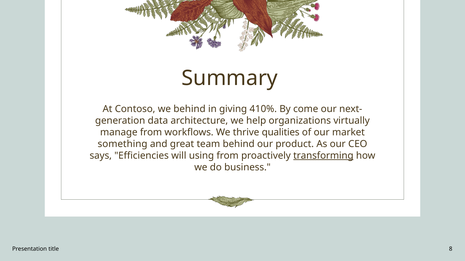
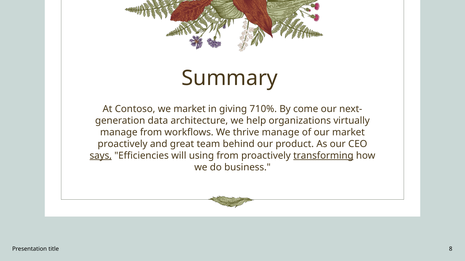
we behind: behind -> market (190, 109)
410%: 410% -> 710% (263, 109)
thrive qualities: qualities -> manage (281, 133)
something: something -> proactively (123, 144)
says underline: none -> present (101, 156)
